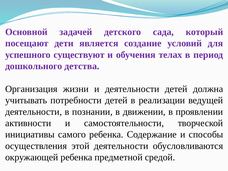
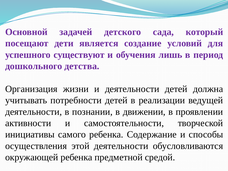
телах: телах -> лишь (170, 55)
